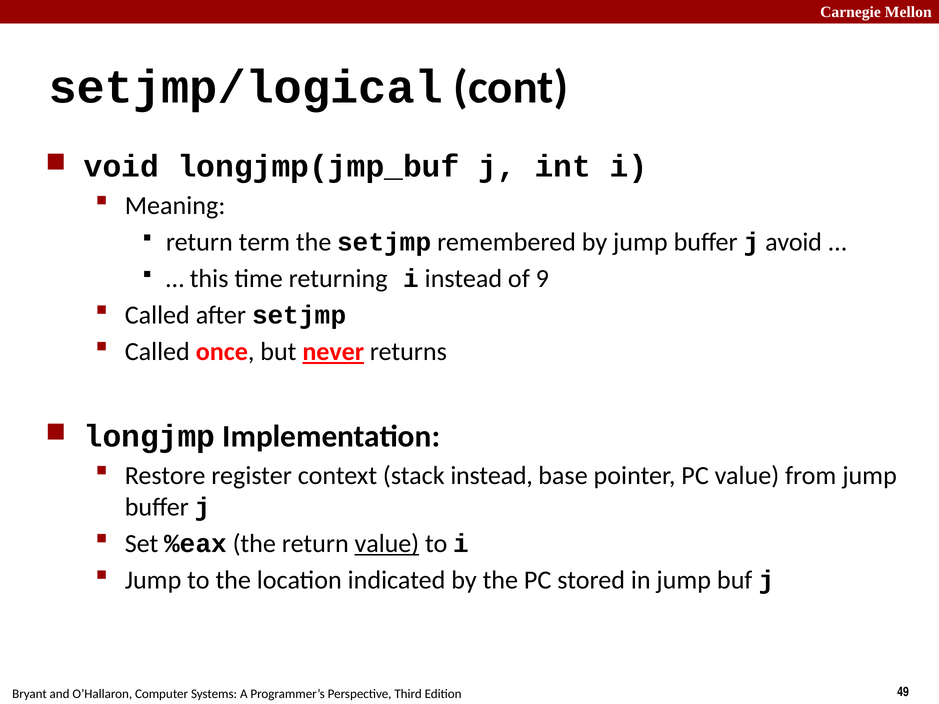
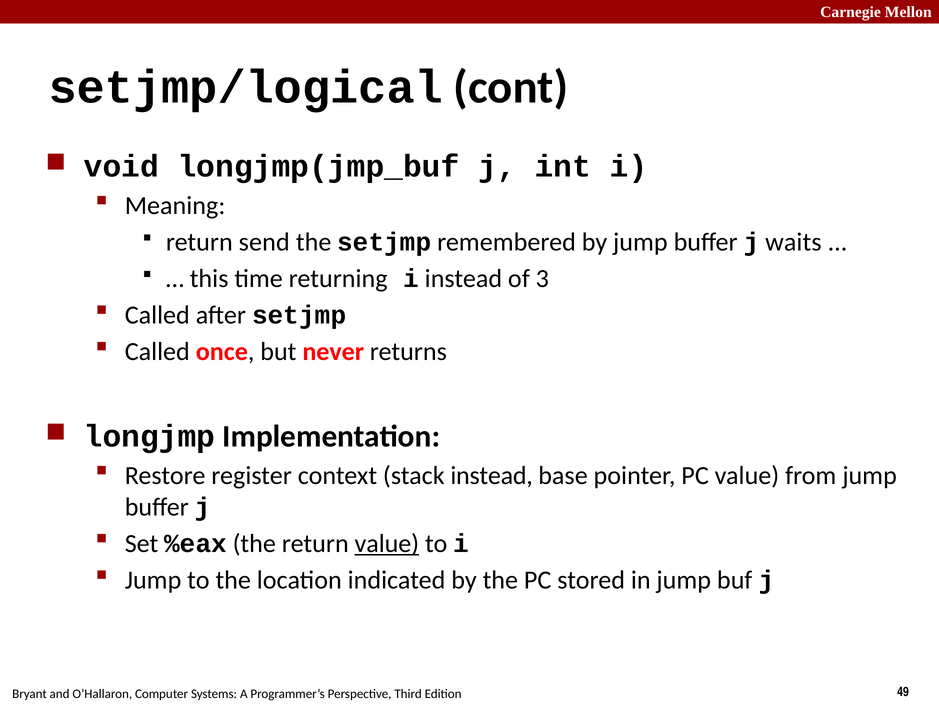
term: term -> send (264, 242)
avoid: avoid -> waits (793, 242)
9: 9 -> 3 (542, 279)
never underline: present -> none (333, 352)
